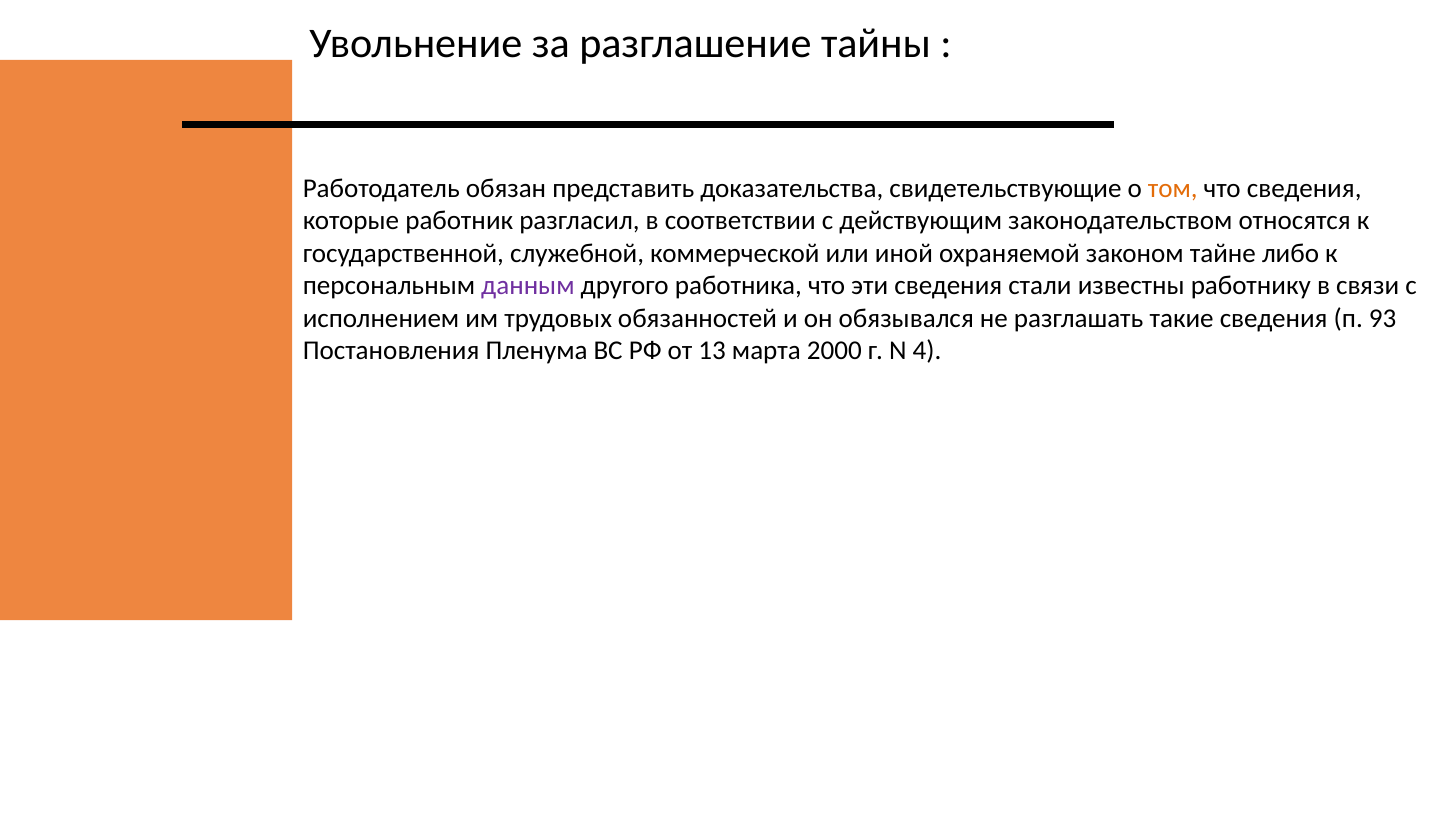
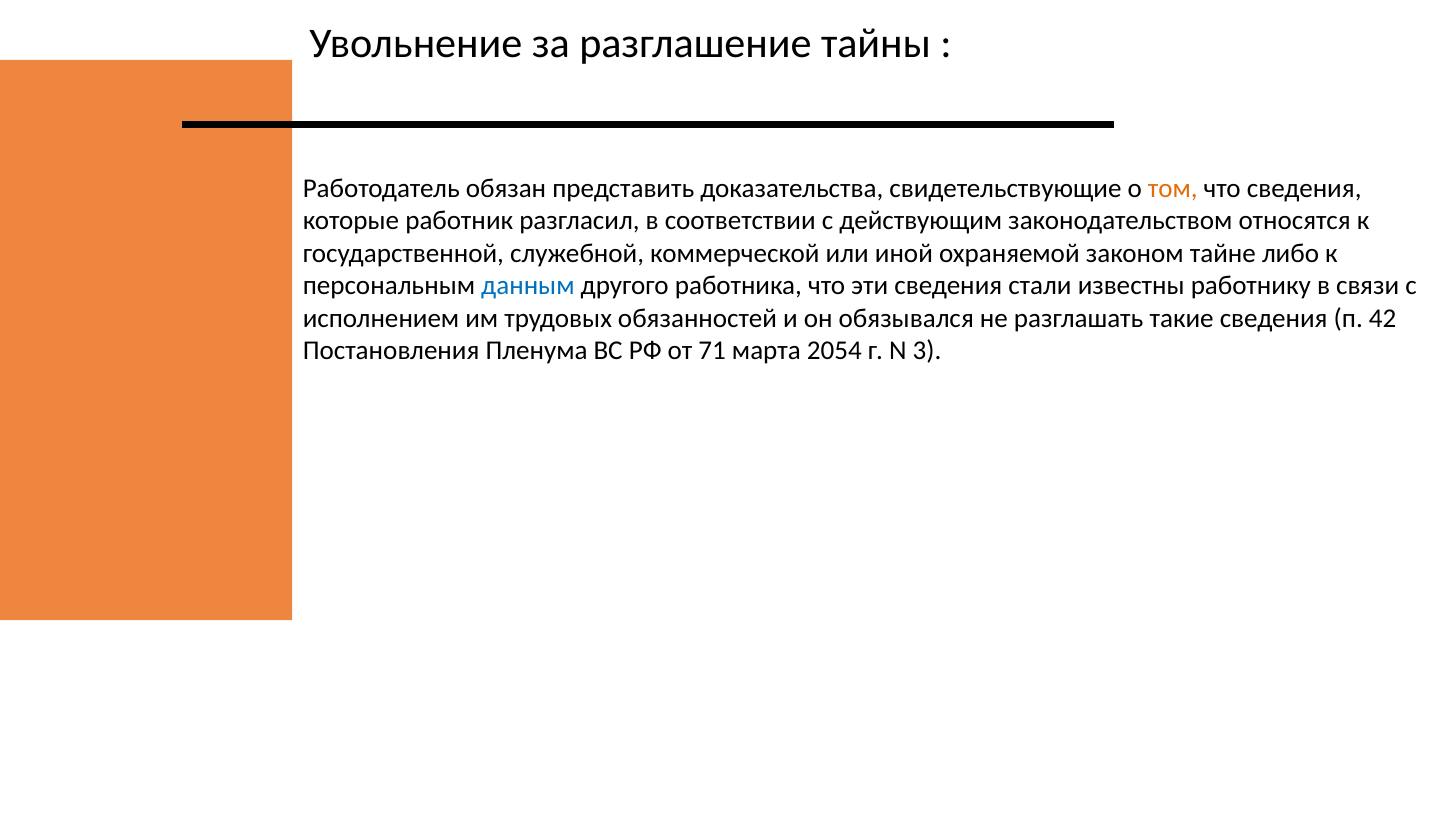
данным colour: purple -> blue (528, 286)
93: 93 -> 42 (1383, 318)
13: 13 -> 71 (712, 351)
2000: 2000 -> 2054 (834, 351)
4: 4 -> 3 (927, 351)
